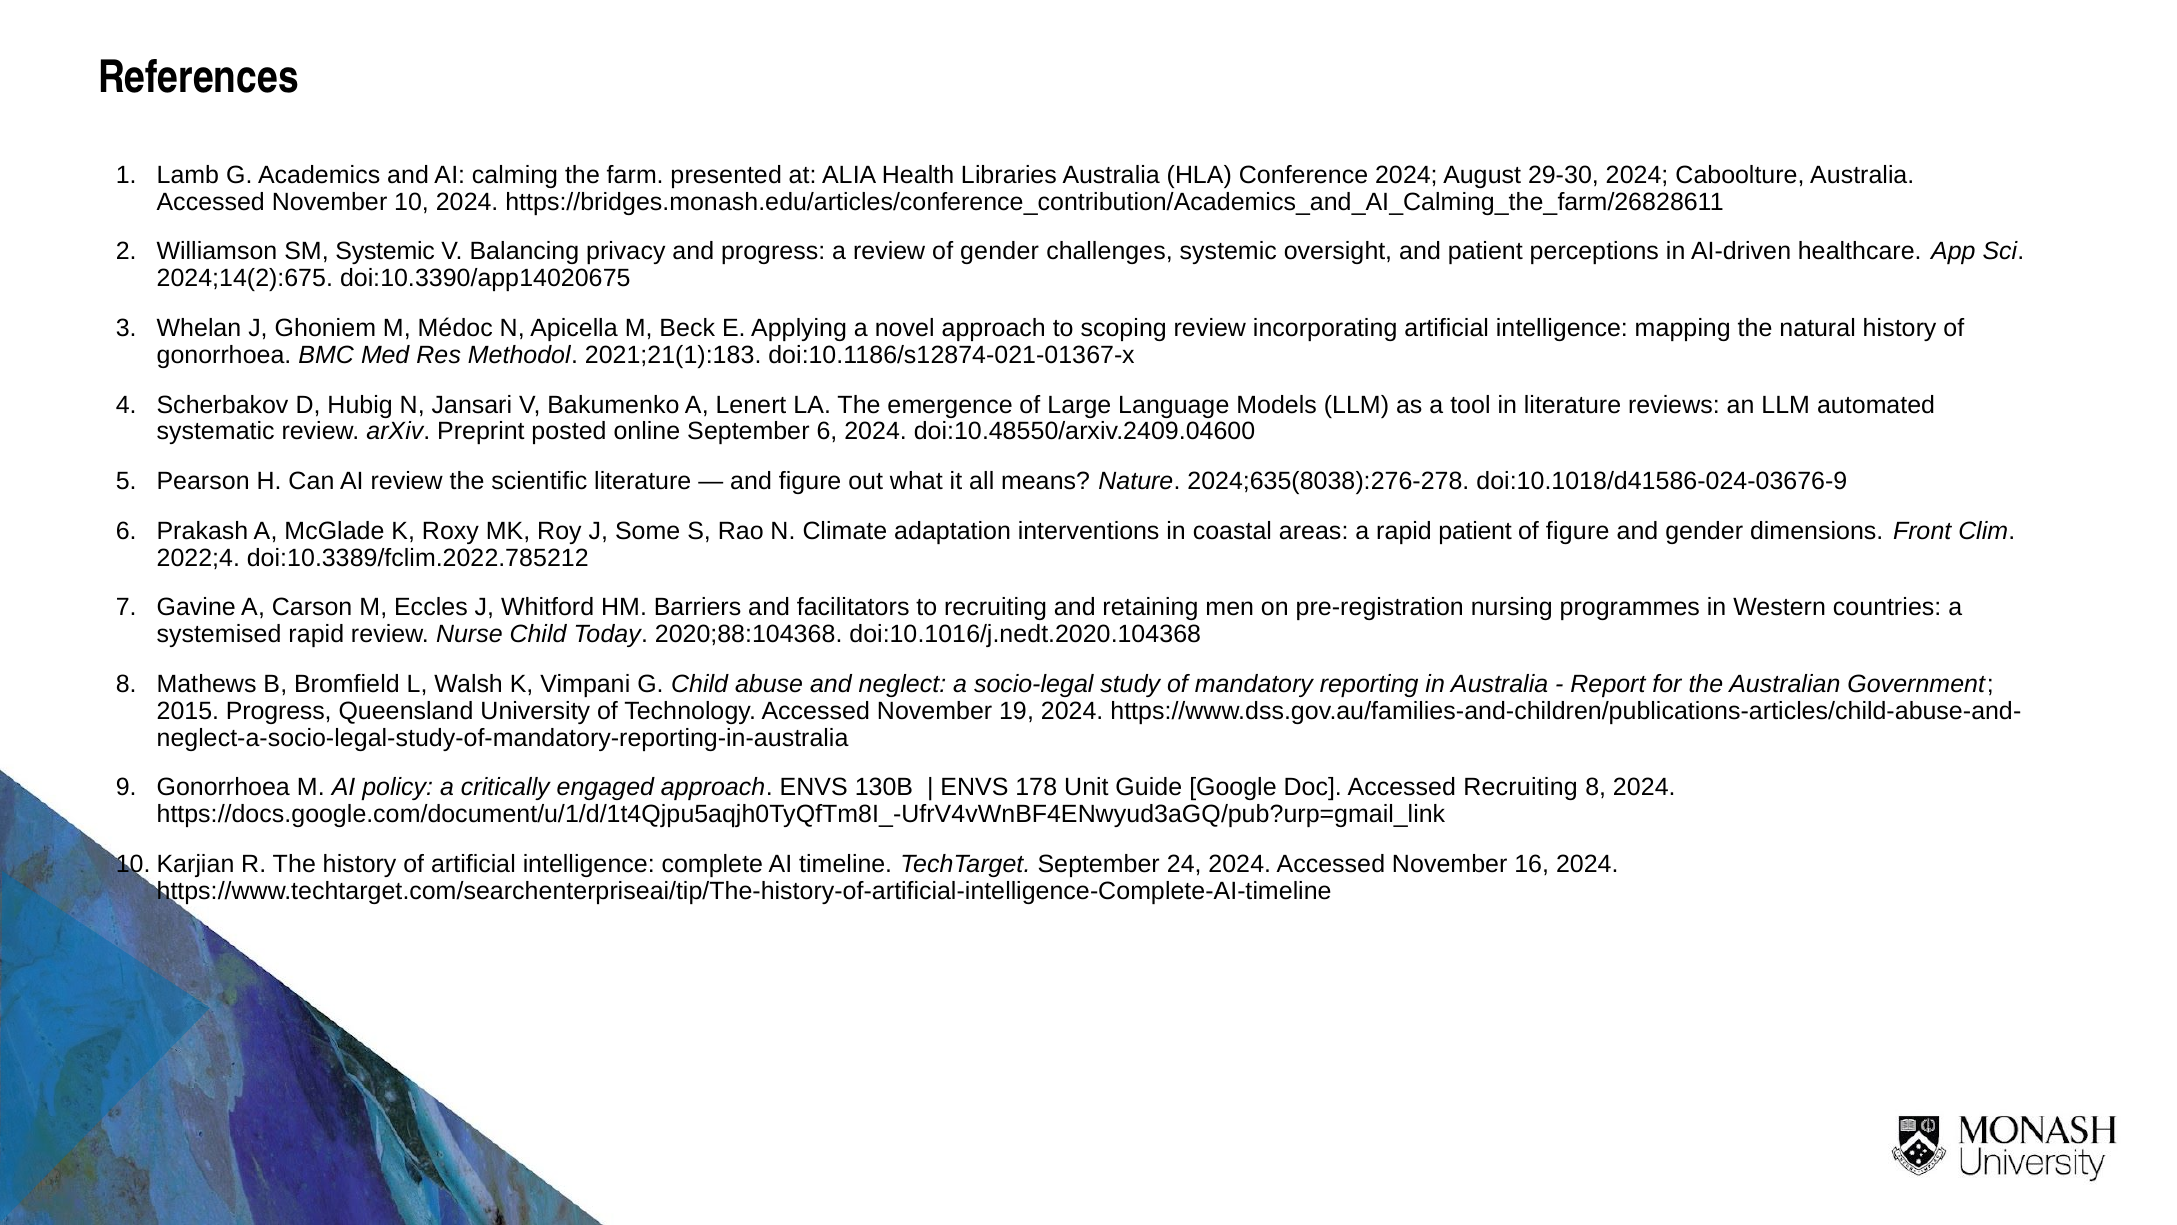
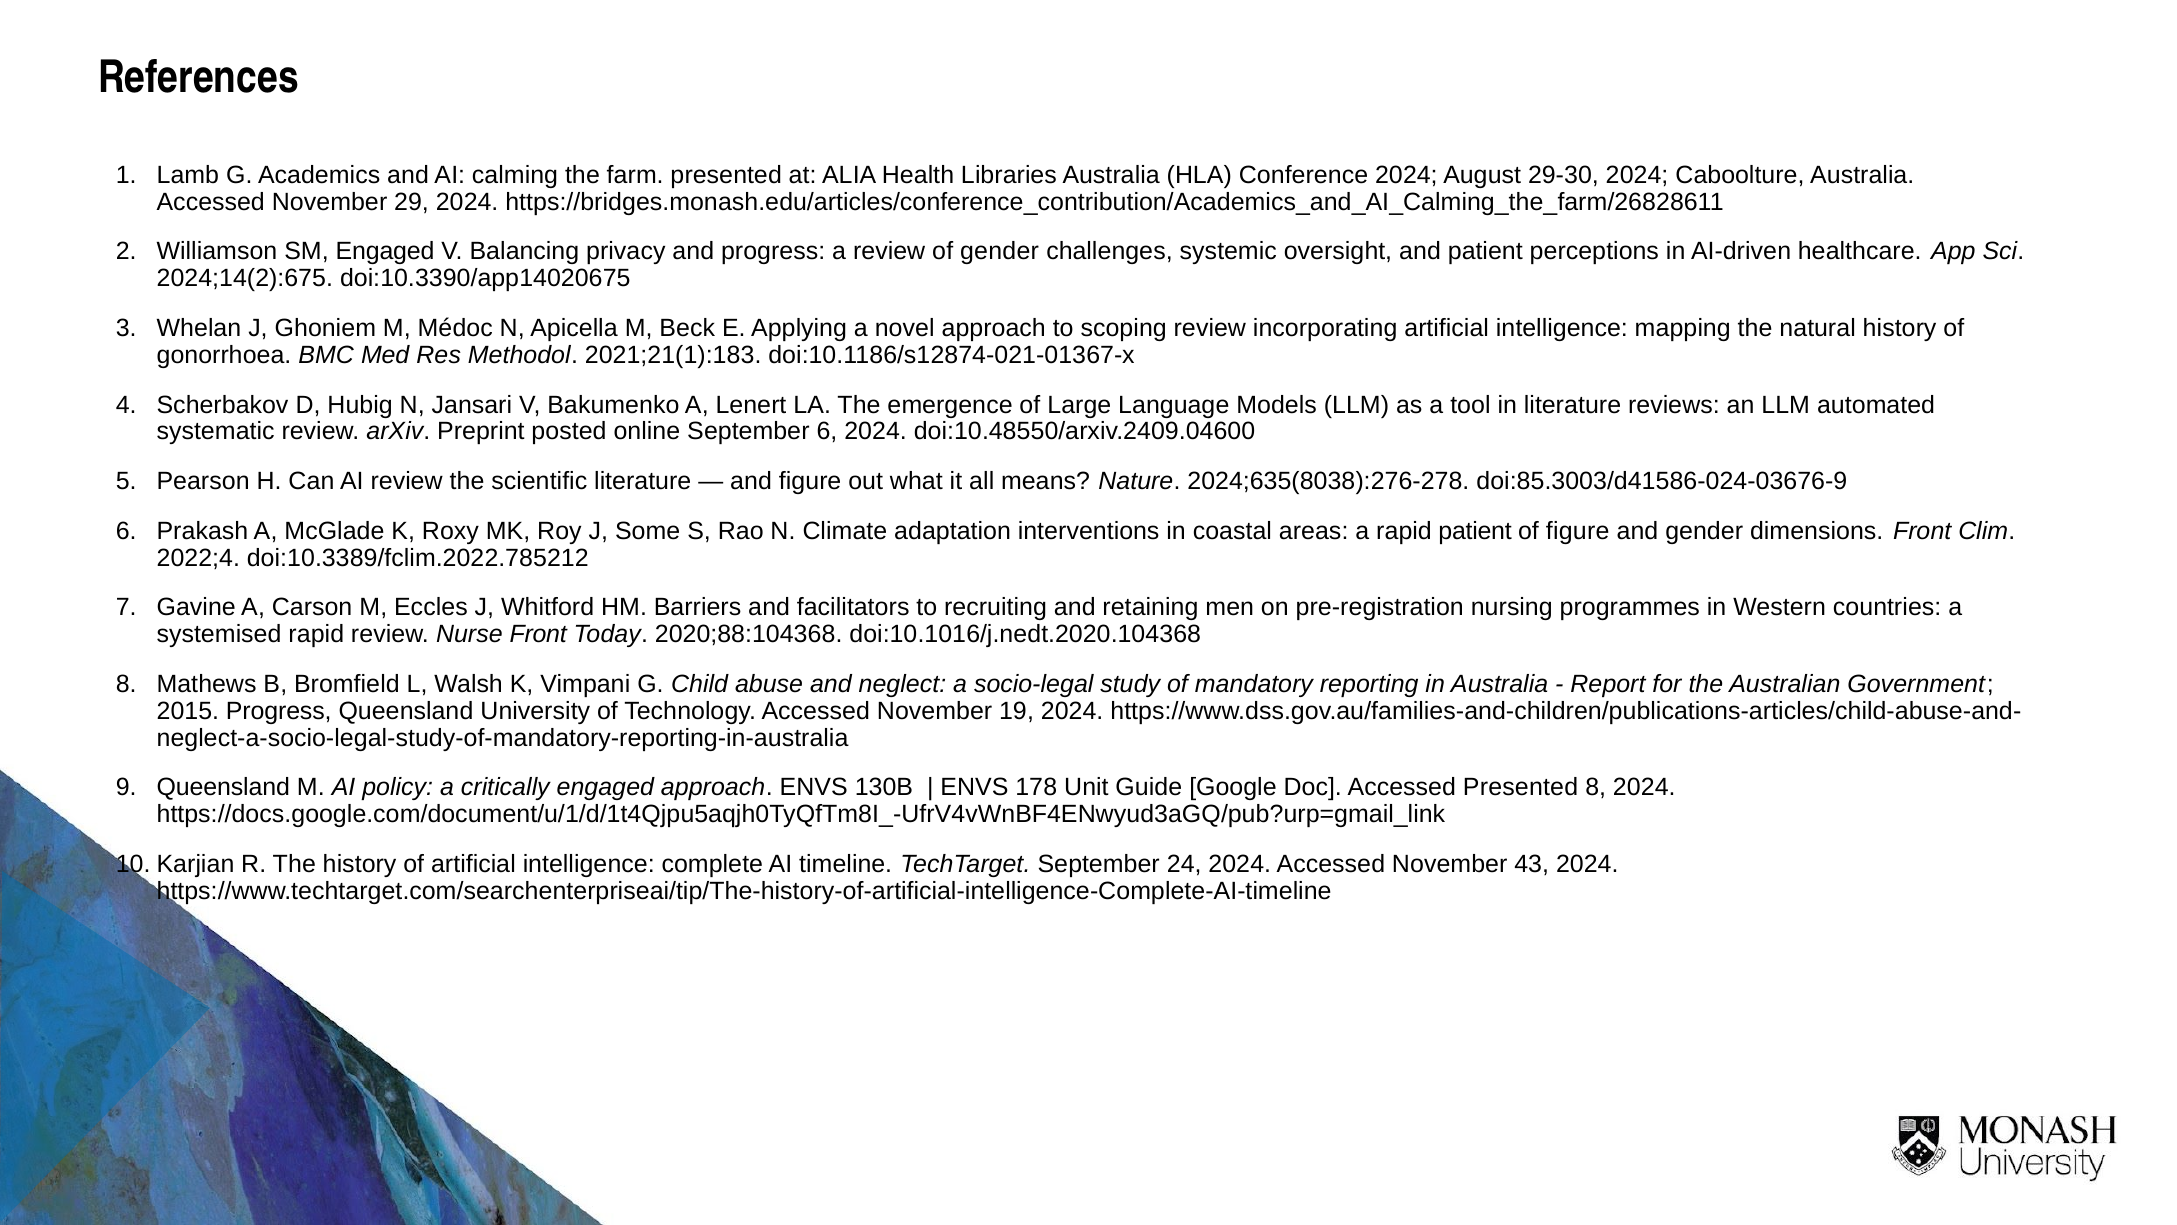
10: 10 -> 29 (412, 202)
SM Systemic: Systemic -> Engaged (385, 252)
doi:10.1018/d41586-024-03676-9: doi:10.1018/d41586-024-03676-9 -> doi:85.3003/d41586-024-03676-9 (1662, 481)
Nurse Child: Child -> Front (538, 634)
9 Gonorrhoea: Gonorrhoea -> Queensland (223, 787)
Accessed Recruiting: Recruiting -> Presented (1521, 787)
16: 16 -> 43 (1532, 864)
